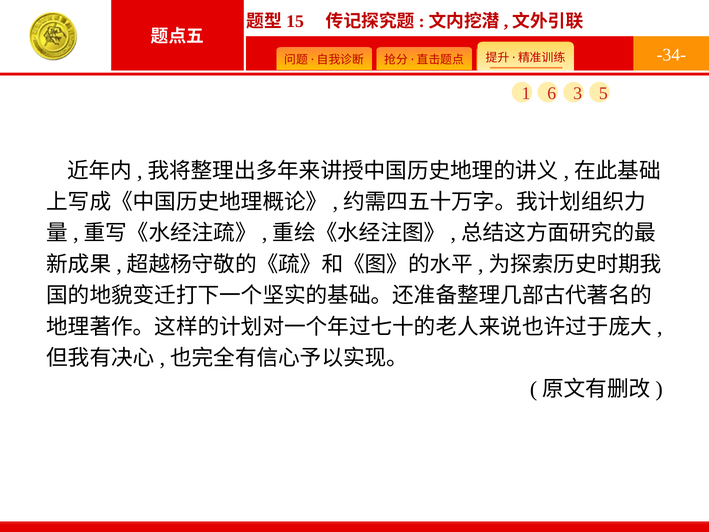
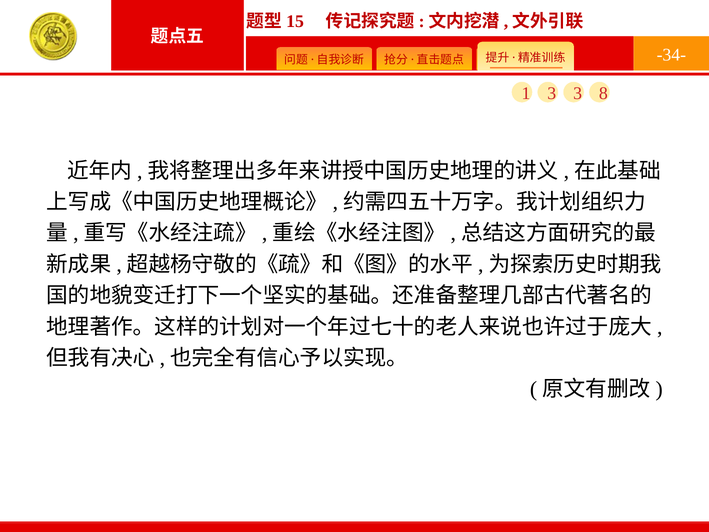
1 6: 6 -> 3 (552, 93)
5: 5 -> 8 (603, 93)
